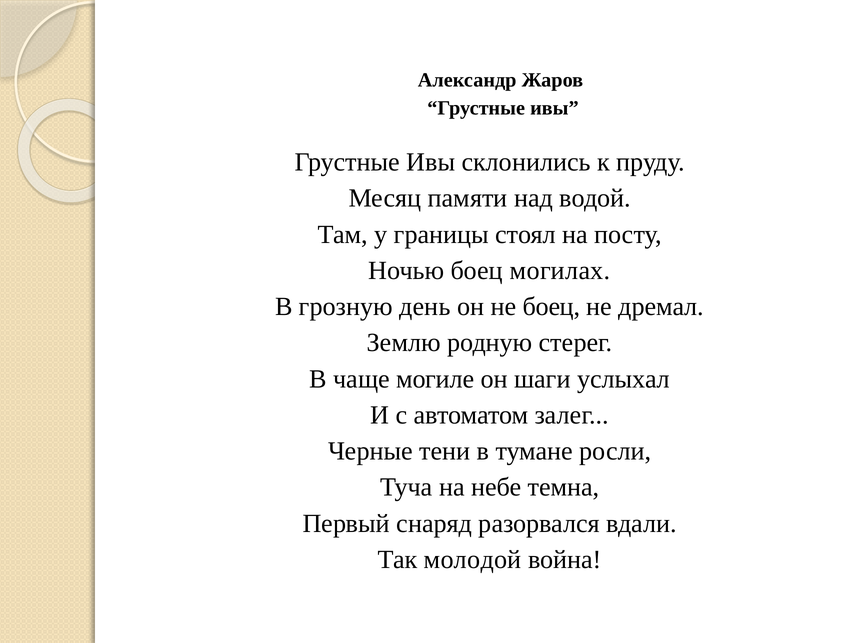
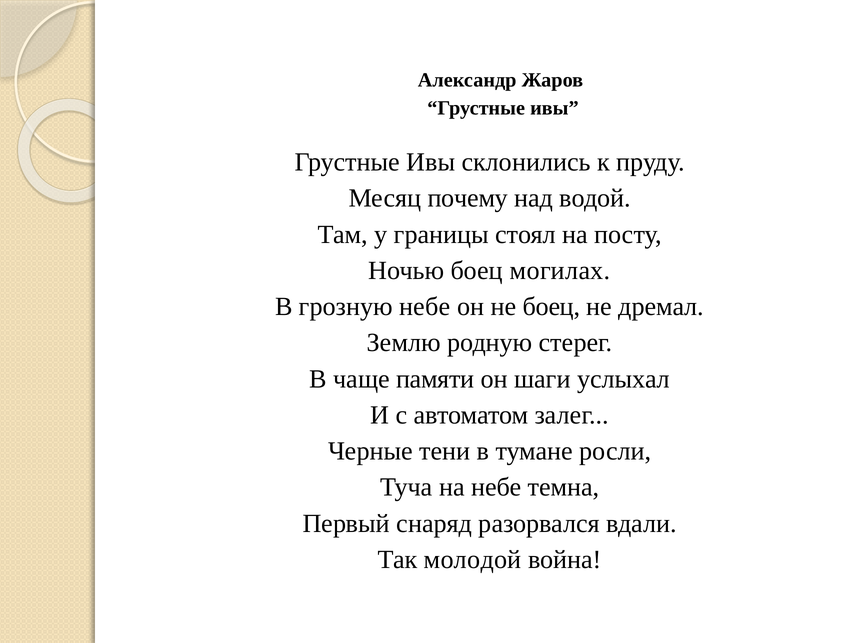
памяти: памяти -> почему (468, 198)
грозную день: день -> небе (425, 307)
могиле: могиле -> памяти (435, 379)
